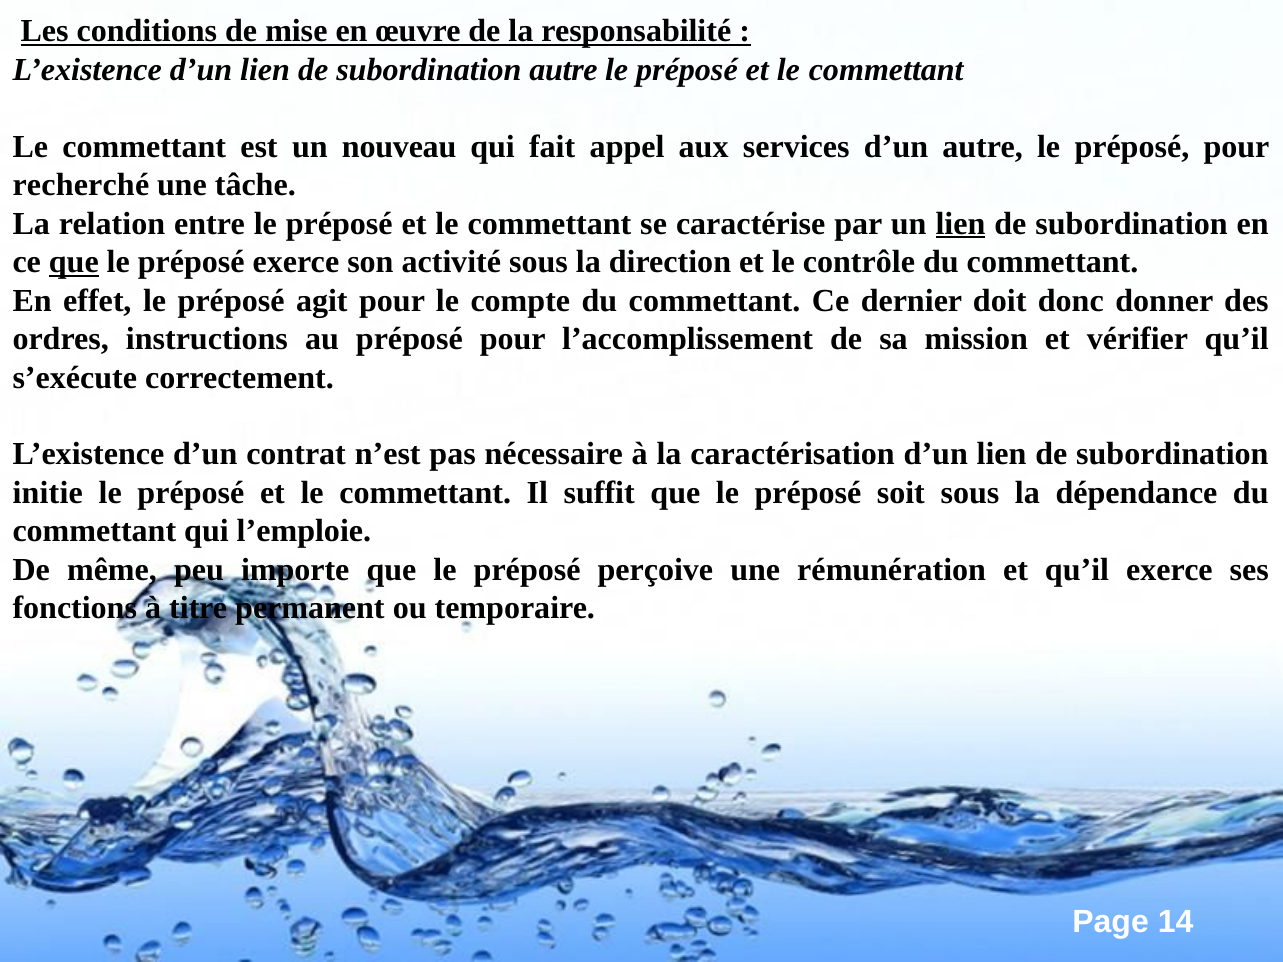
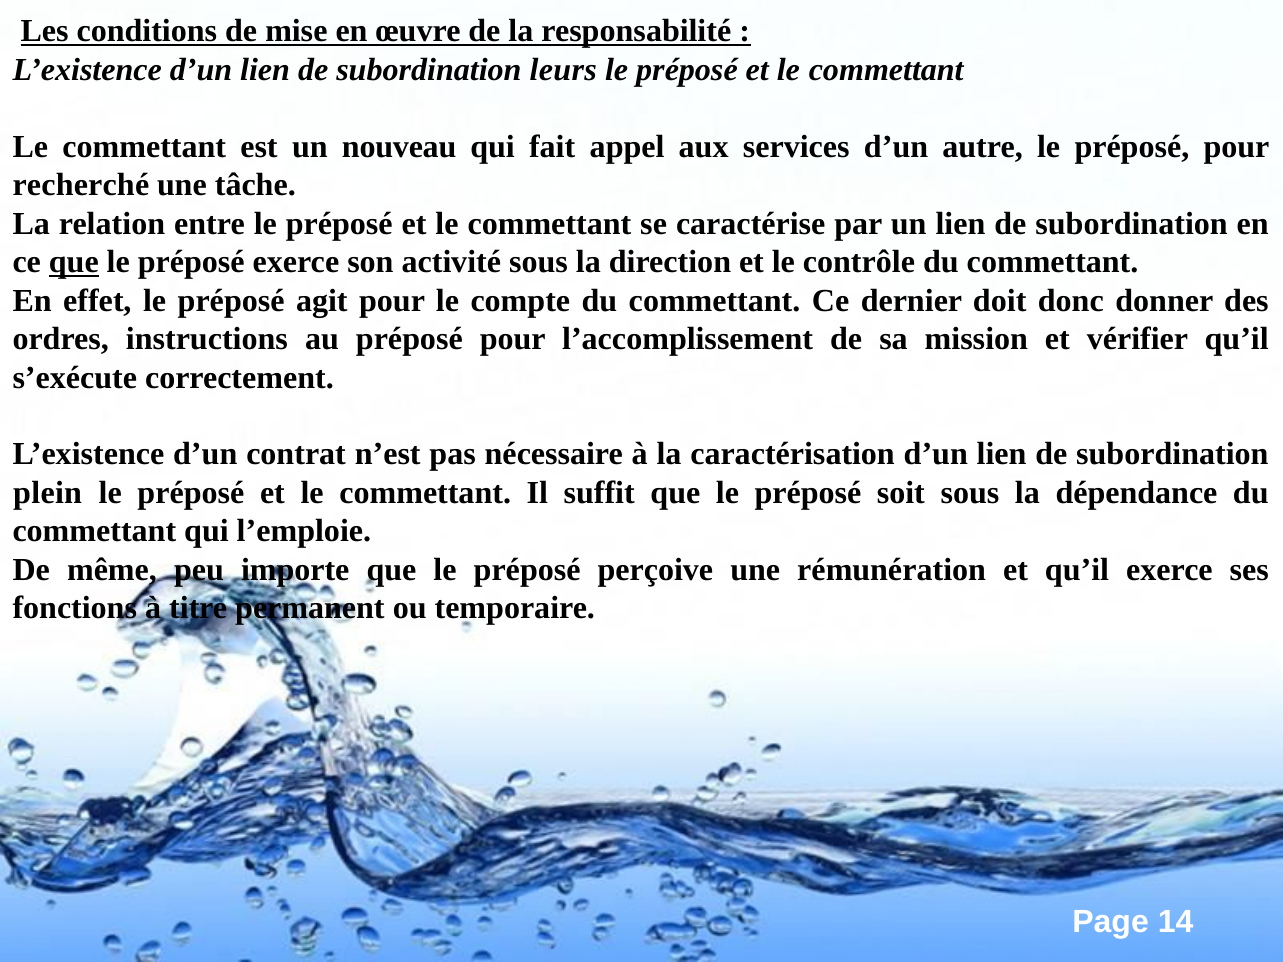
subordination autre: autre -> leurs (563, 70)
lien underline: present -> none (960, 224)
initie: initie -> plein (48, 493)
